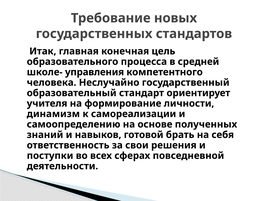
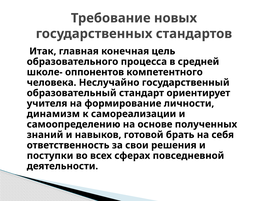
управления: управления -> оппонентов (95, 72)
